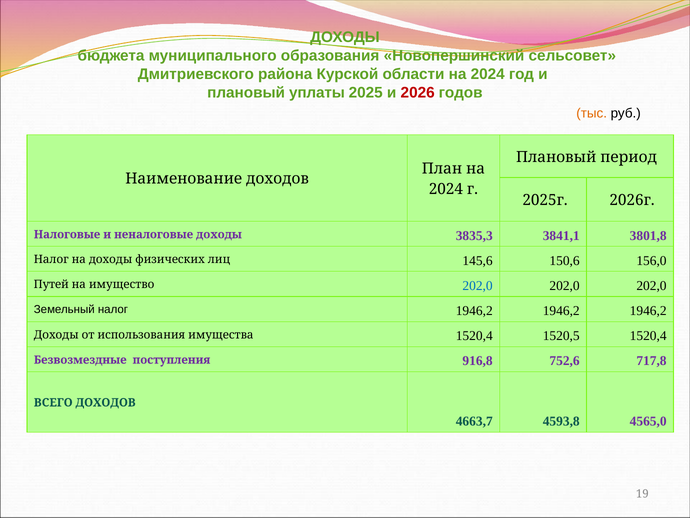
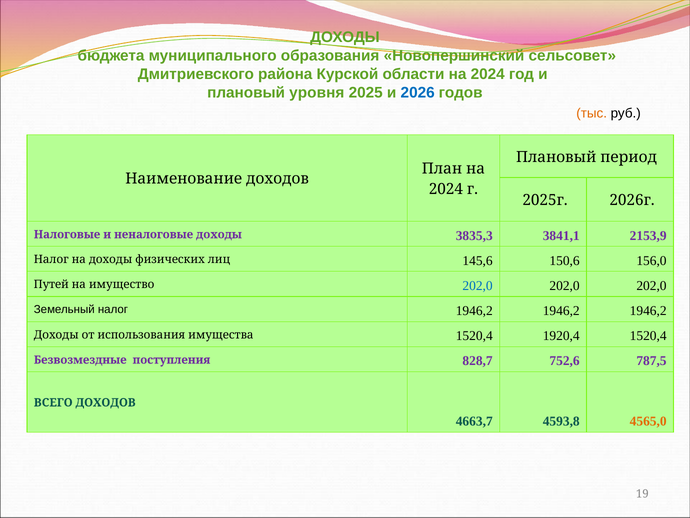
уплаты: уплаты -> уровня (317, 92)
2026 colour: red -> blue (418, 92)
3801,8: 3801,8 -> 2153,9 (648, 235)
1520,5: 1520,5 -> 1920,4 (561, 336)
916,8: 916,8 -> 828,7 (478, 361)
717,8: 717,8 -> 787,5 (651, 361)
4565,0 colour: purple -> orange (648, 421)
